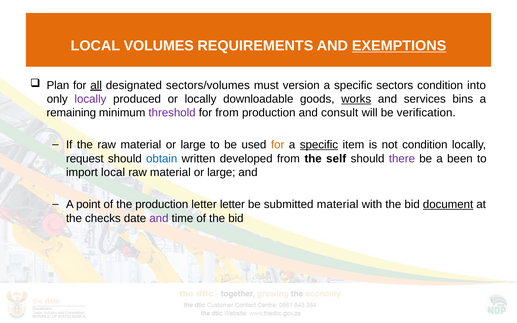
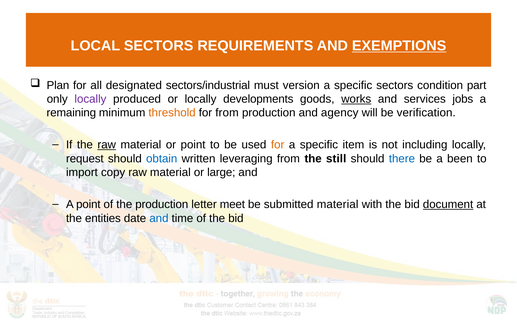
LOCAL VOLUMES: VOLUMES -> SECTORS (159, 46)
all underline: present -> none (96, 85)
sectors/volumes: sectors/volumes -> sectors/industrial (208, 85)
into: into -> part (477, 85)
downloadable: downloadable -> developments (258, 99)
bins: bins -> jobs (463, 99)
threshold colour: purple -> orange (172, 113)
consult: consult -> agency (340, 113)
raw underline: none -> present (107, 145)
large: large -> point (193, 145)
specific underline: present -> none (319, 145)
not condition: condition -> including (425, 145)
developed: developed -> leveraging (246, 159)
self: self -> still (336, 159)
there colour: purple -> blue (402, 159)
import local: local -> copy (113, 172)
letter letter: letter -> meet (232, 205)
checks: checks -> entities (103, 218)
and colour: purple -> blue (159, 218)
